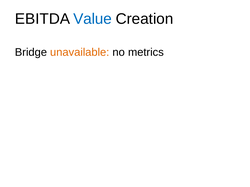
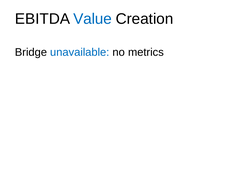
unavailable colour: orange -> blue (80, 52)
